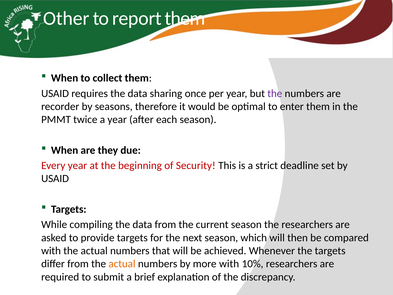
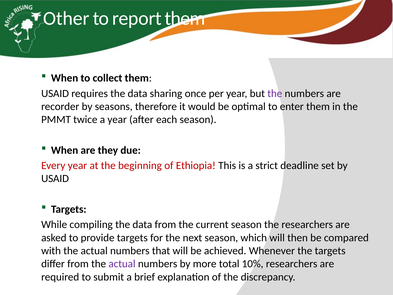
Security: Security -> Ethiopia (196, 165)
actual colour: orange -> purple (122, 264)
more with: with -> total (229, 264)
